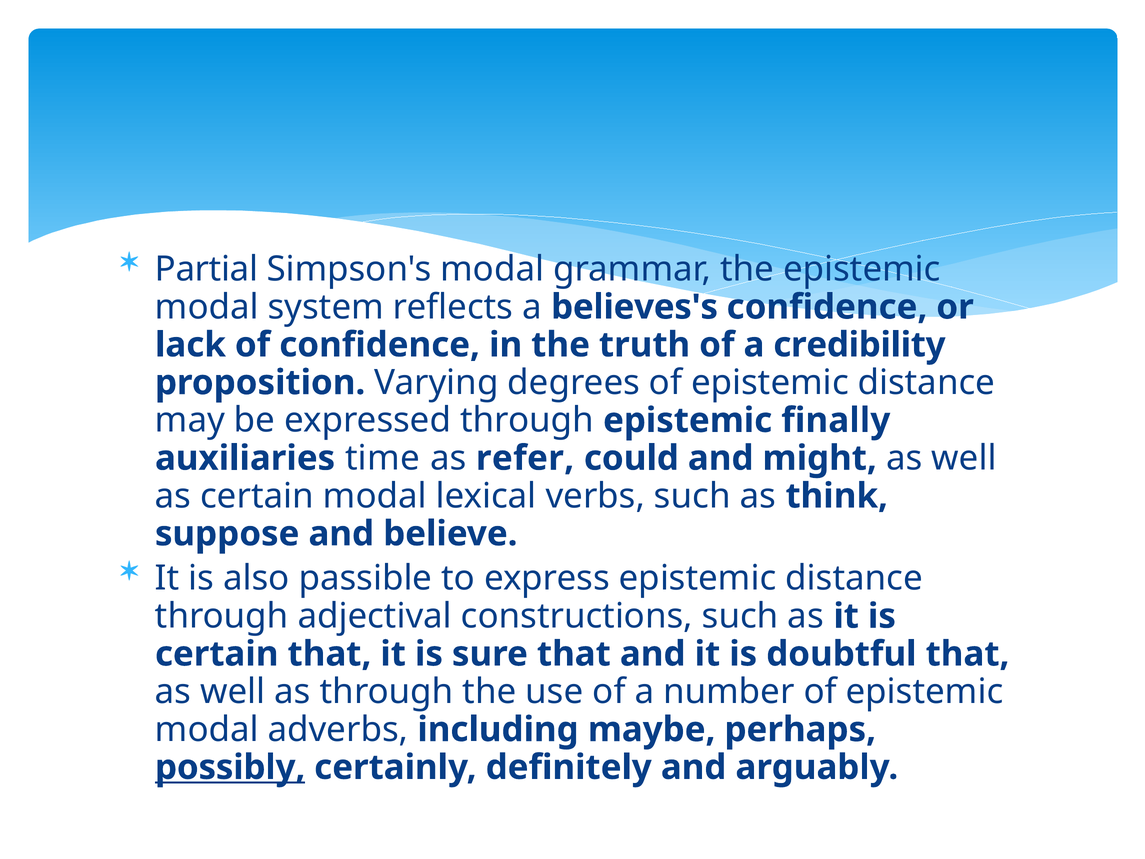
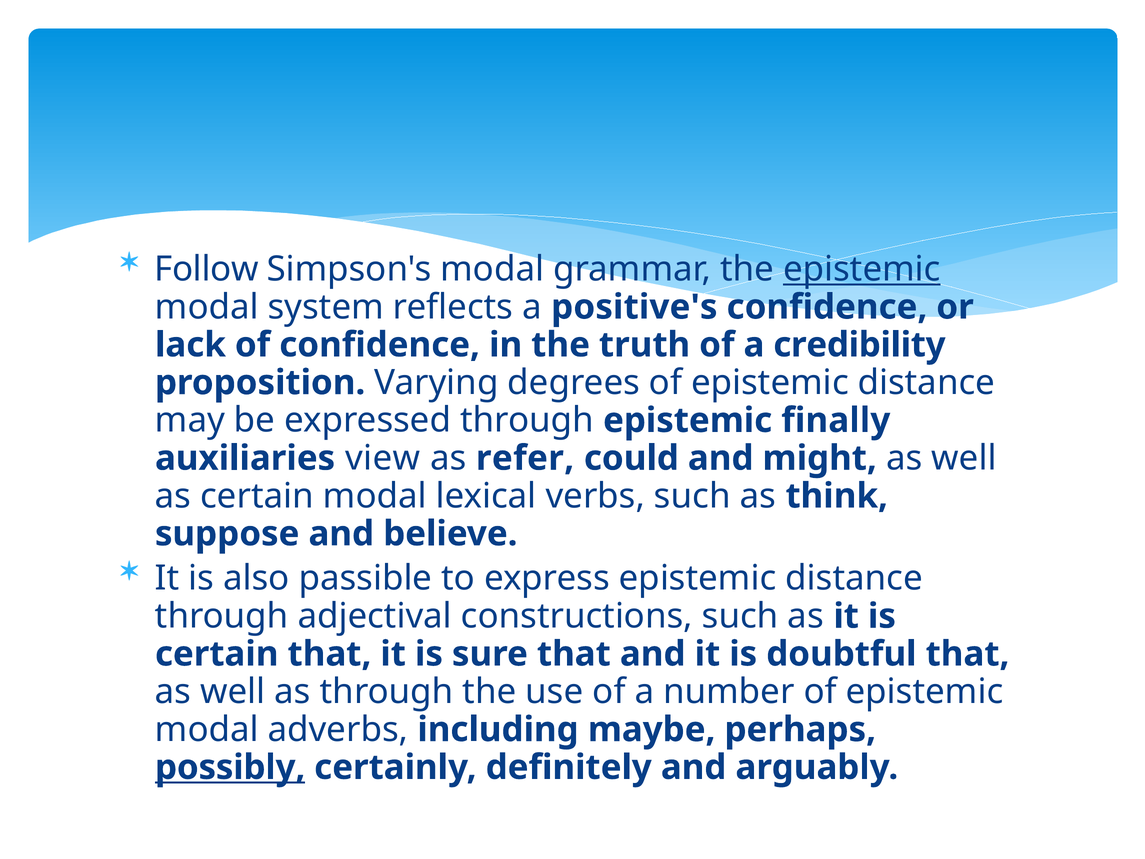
Partial: Partial -> Follow (206, 269)
epistemic underline: none -> present (862, 269)
believes's: believes's -> positive's (634, 307)
time: time -> view (383, 458)
